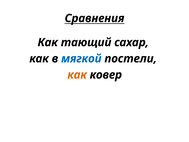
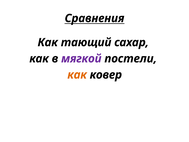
мягкой colour: blue -> purple (81, 59)
